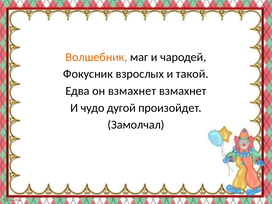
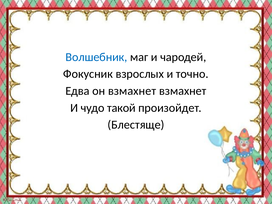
Волшебник colour: orange -> blue (96, 57)
такой: такой -> точно (192, 74)
дугой: дугой -> такой (121, 108)
Замолчал: Замолчал -> Блестяще (136, 125)
